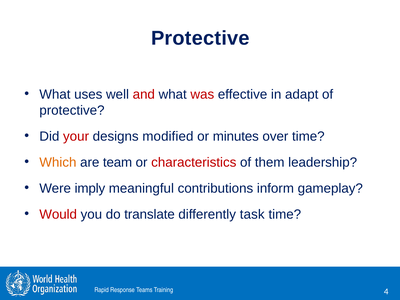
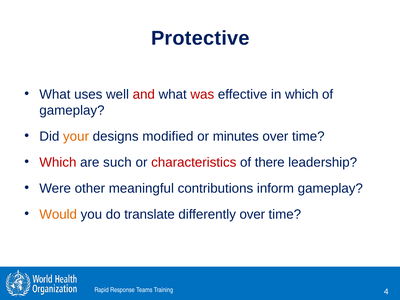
in adapt: adapt -> which (302, 94)
protective: protective -> gameplay (72, 110)
your colour: red -> orange (76, 136)
Which colour: orange -> red (58, 162)
team: team -> such (117, 162)
them: them -> there (270, 162)
imply: imply -> other (90, 188)
Would colour: red -> orange (58, 214)
differently task: task -> over (252, 214)
